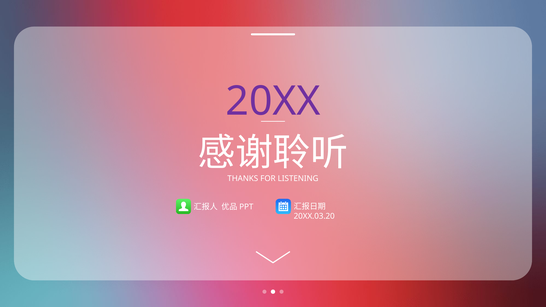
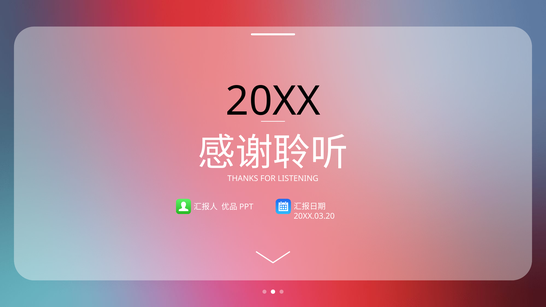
20XX colour: purple -> black (273, 101)
